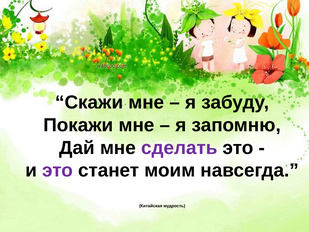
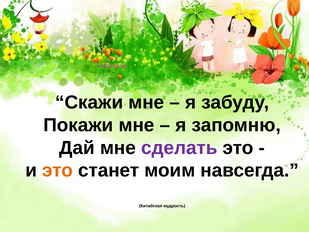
это colour: purple -> orange (58, 170)
